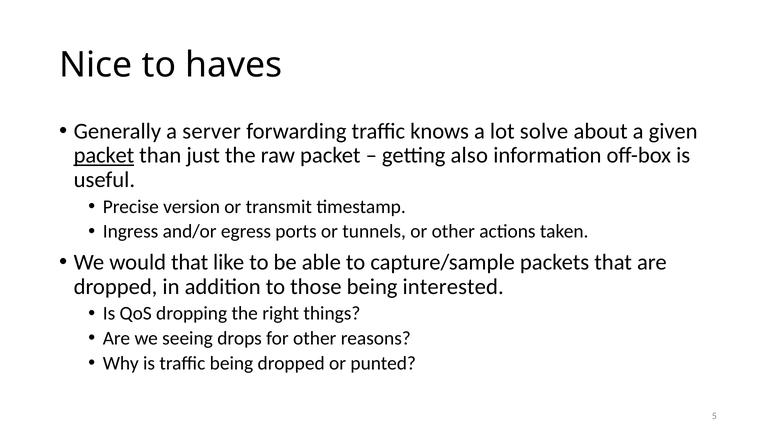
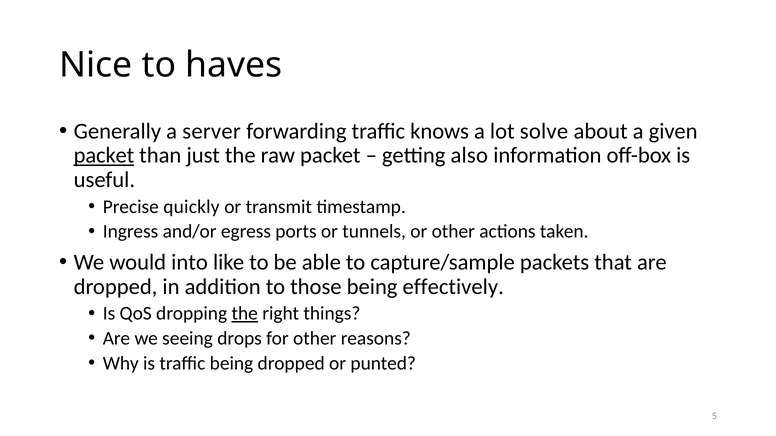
version: version -> quickly (191, 207)
would that: that -> into (189, 263)
interested: interested -> effectively (453, 287)
the underline: none -> present (245, 314)
